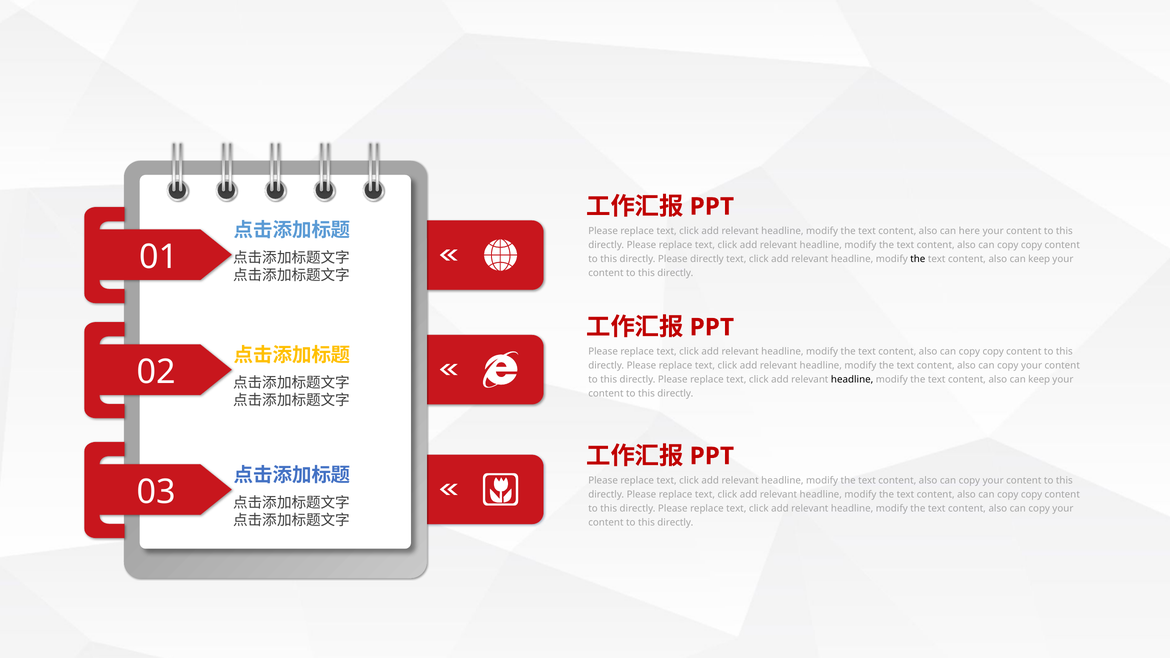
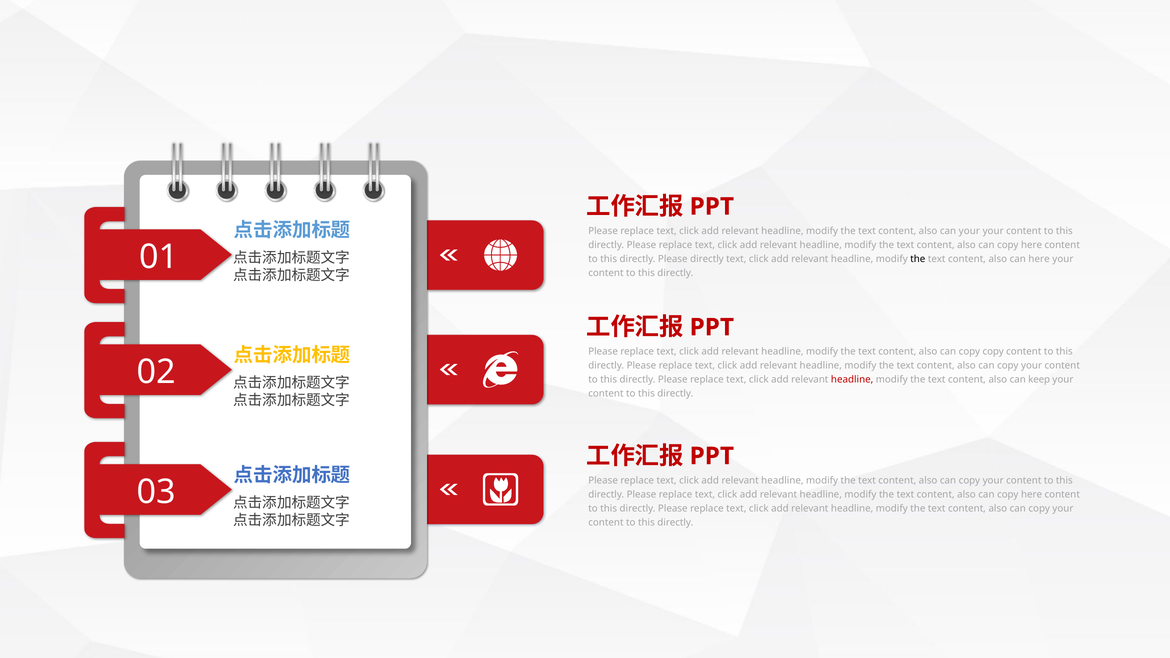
can here: here -> your (969, 231)
copy: copy -> here (1032, 245)
keep: keep -> here (1039, 259)
headline colour: black -> red (852, 380)
copy: copy -> here (1032, 495)
